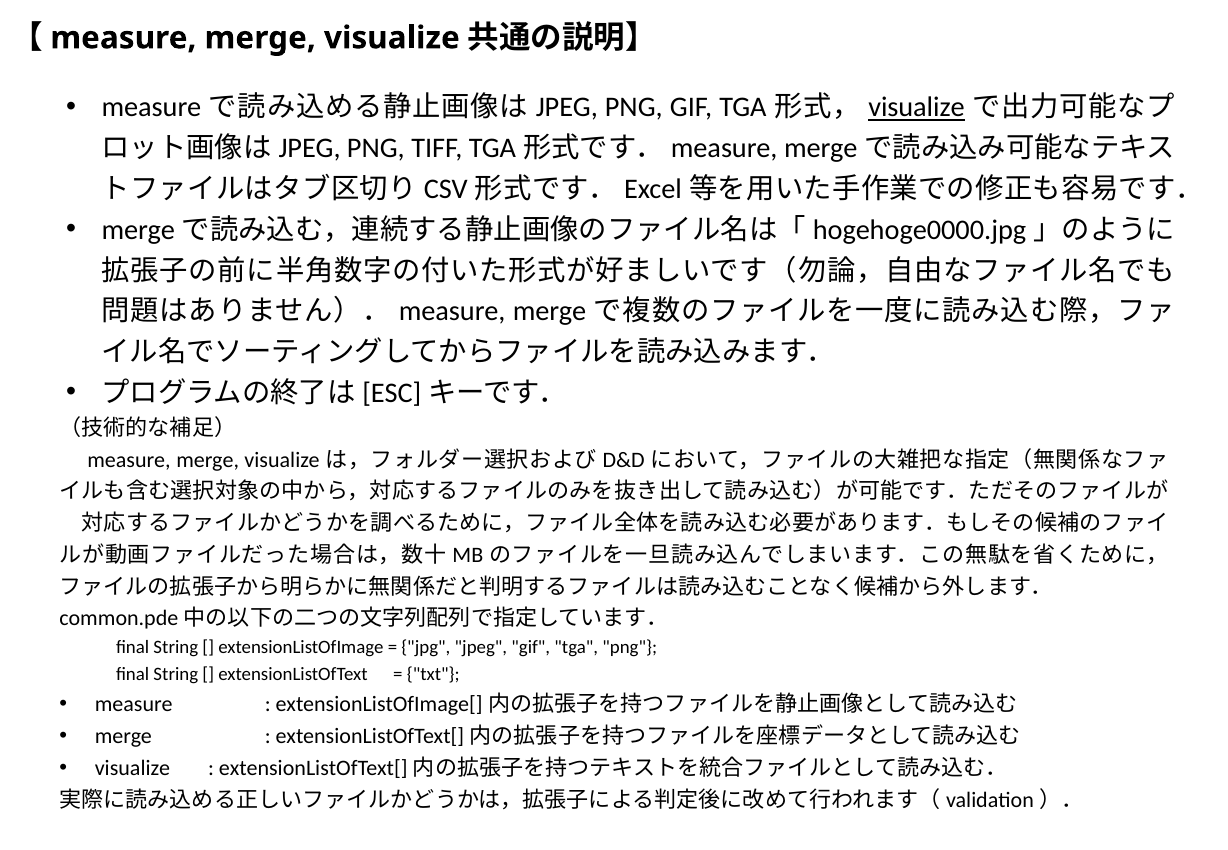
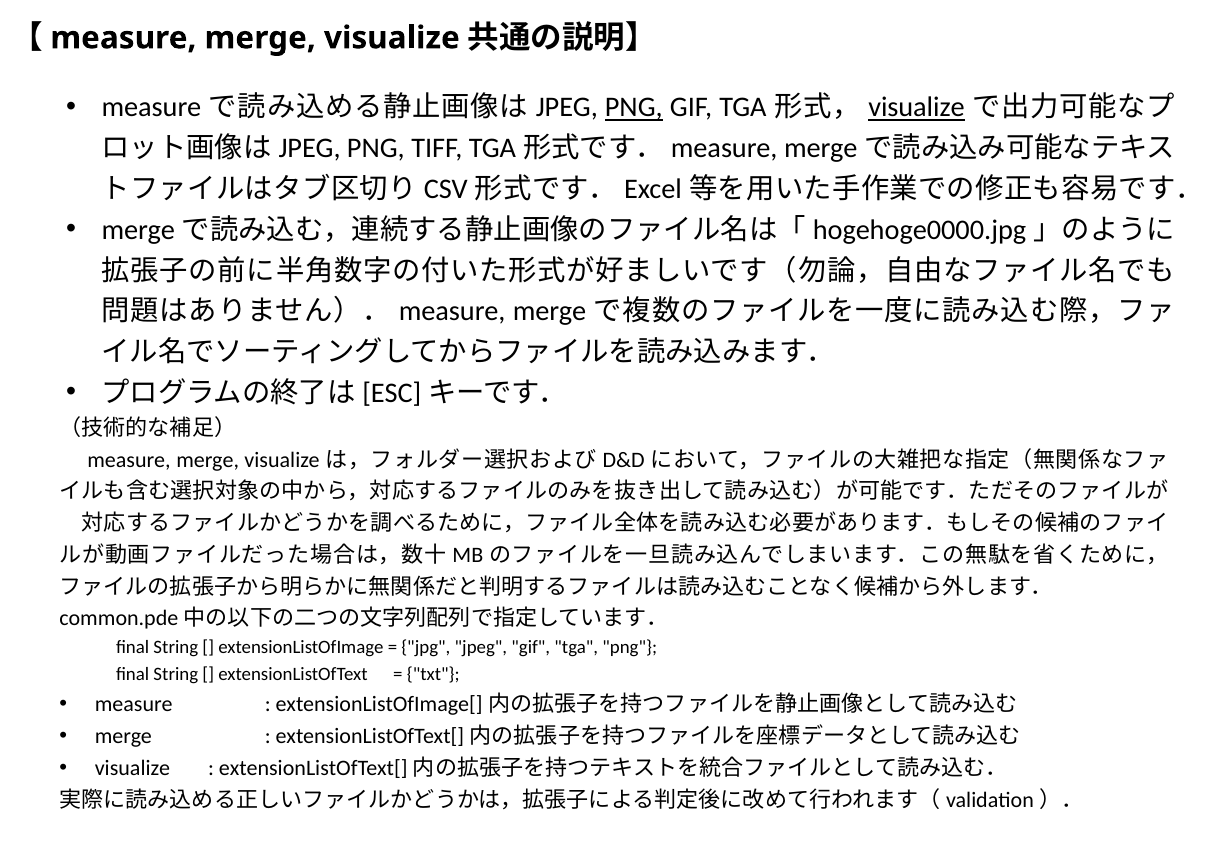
PNG underline: none -> present (634, 108)
